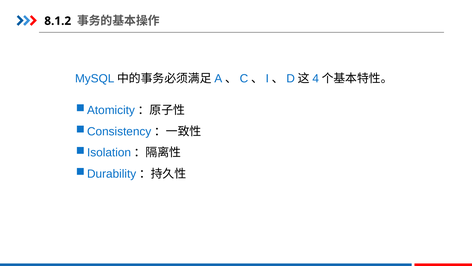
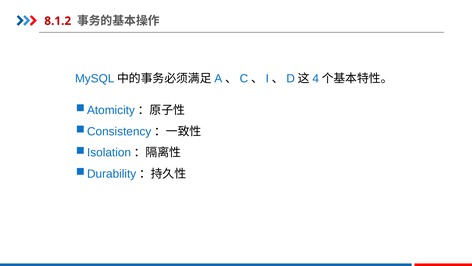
8.1.2 colour: black -> red (58, 21)
